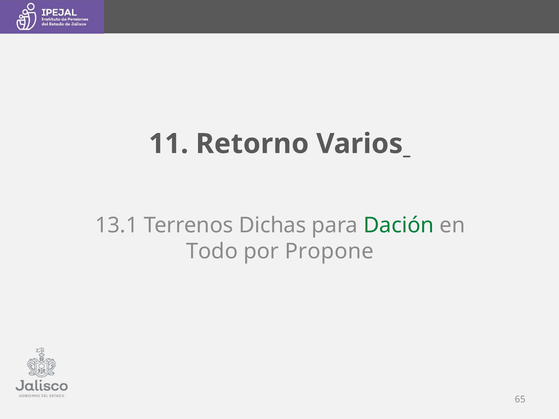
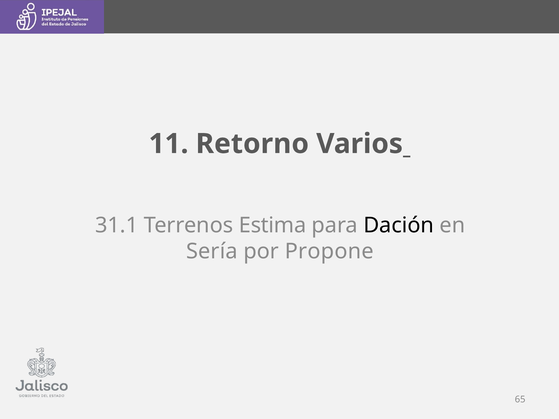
13.1: 13.1 -> 31.1 (117, 225)
Dichas: Dichas -> Estima (273, 225)
Dación colour: green -> black (399, 225)
Todo: Todo -> Sería (212, 252)
